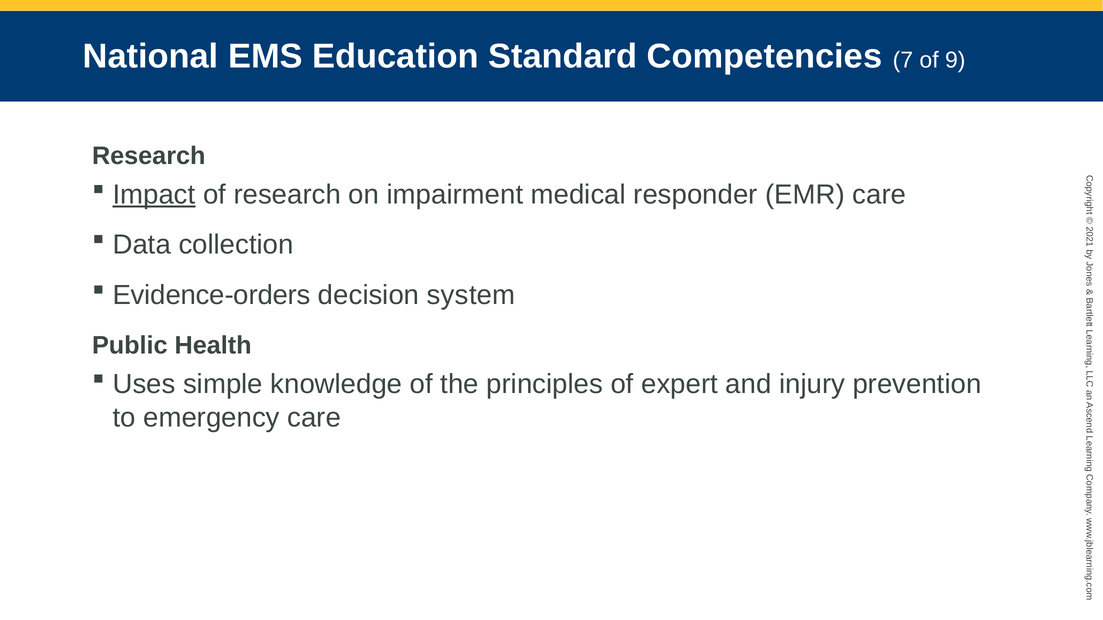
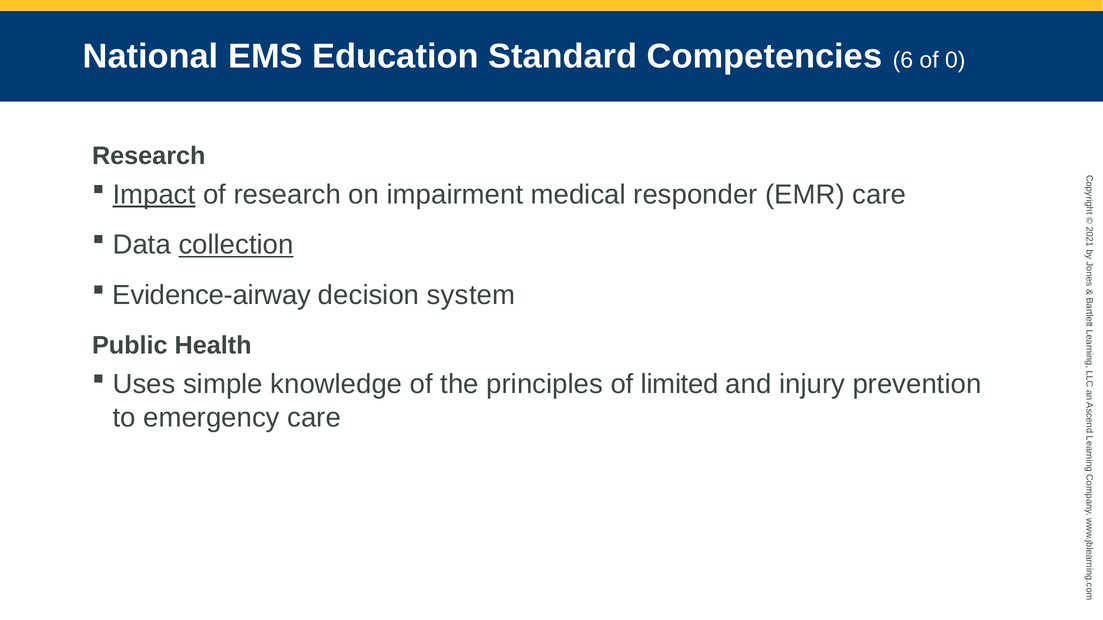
7: 7 -> 6 (903, 60)
of 9: 9 -> 0 (955, 60)
collection underline: none -> present (236, 245)
Evidence-orders: Evidence-orders -> Evidence-airway (212, 295)
expert: expert -> limited (680, 385)
